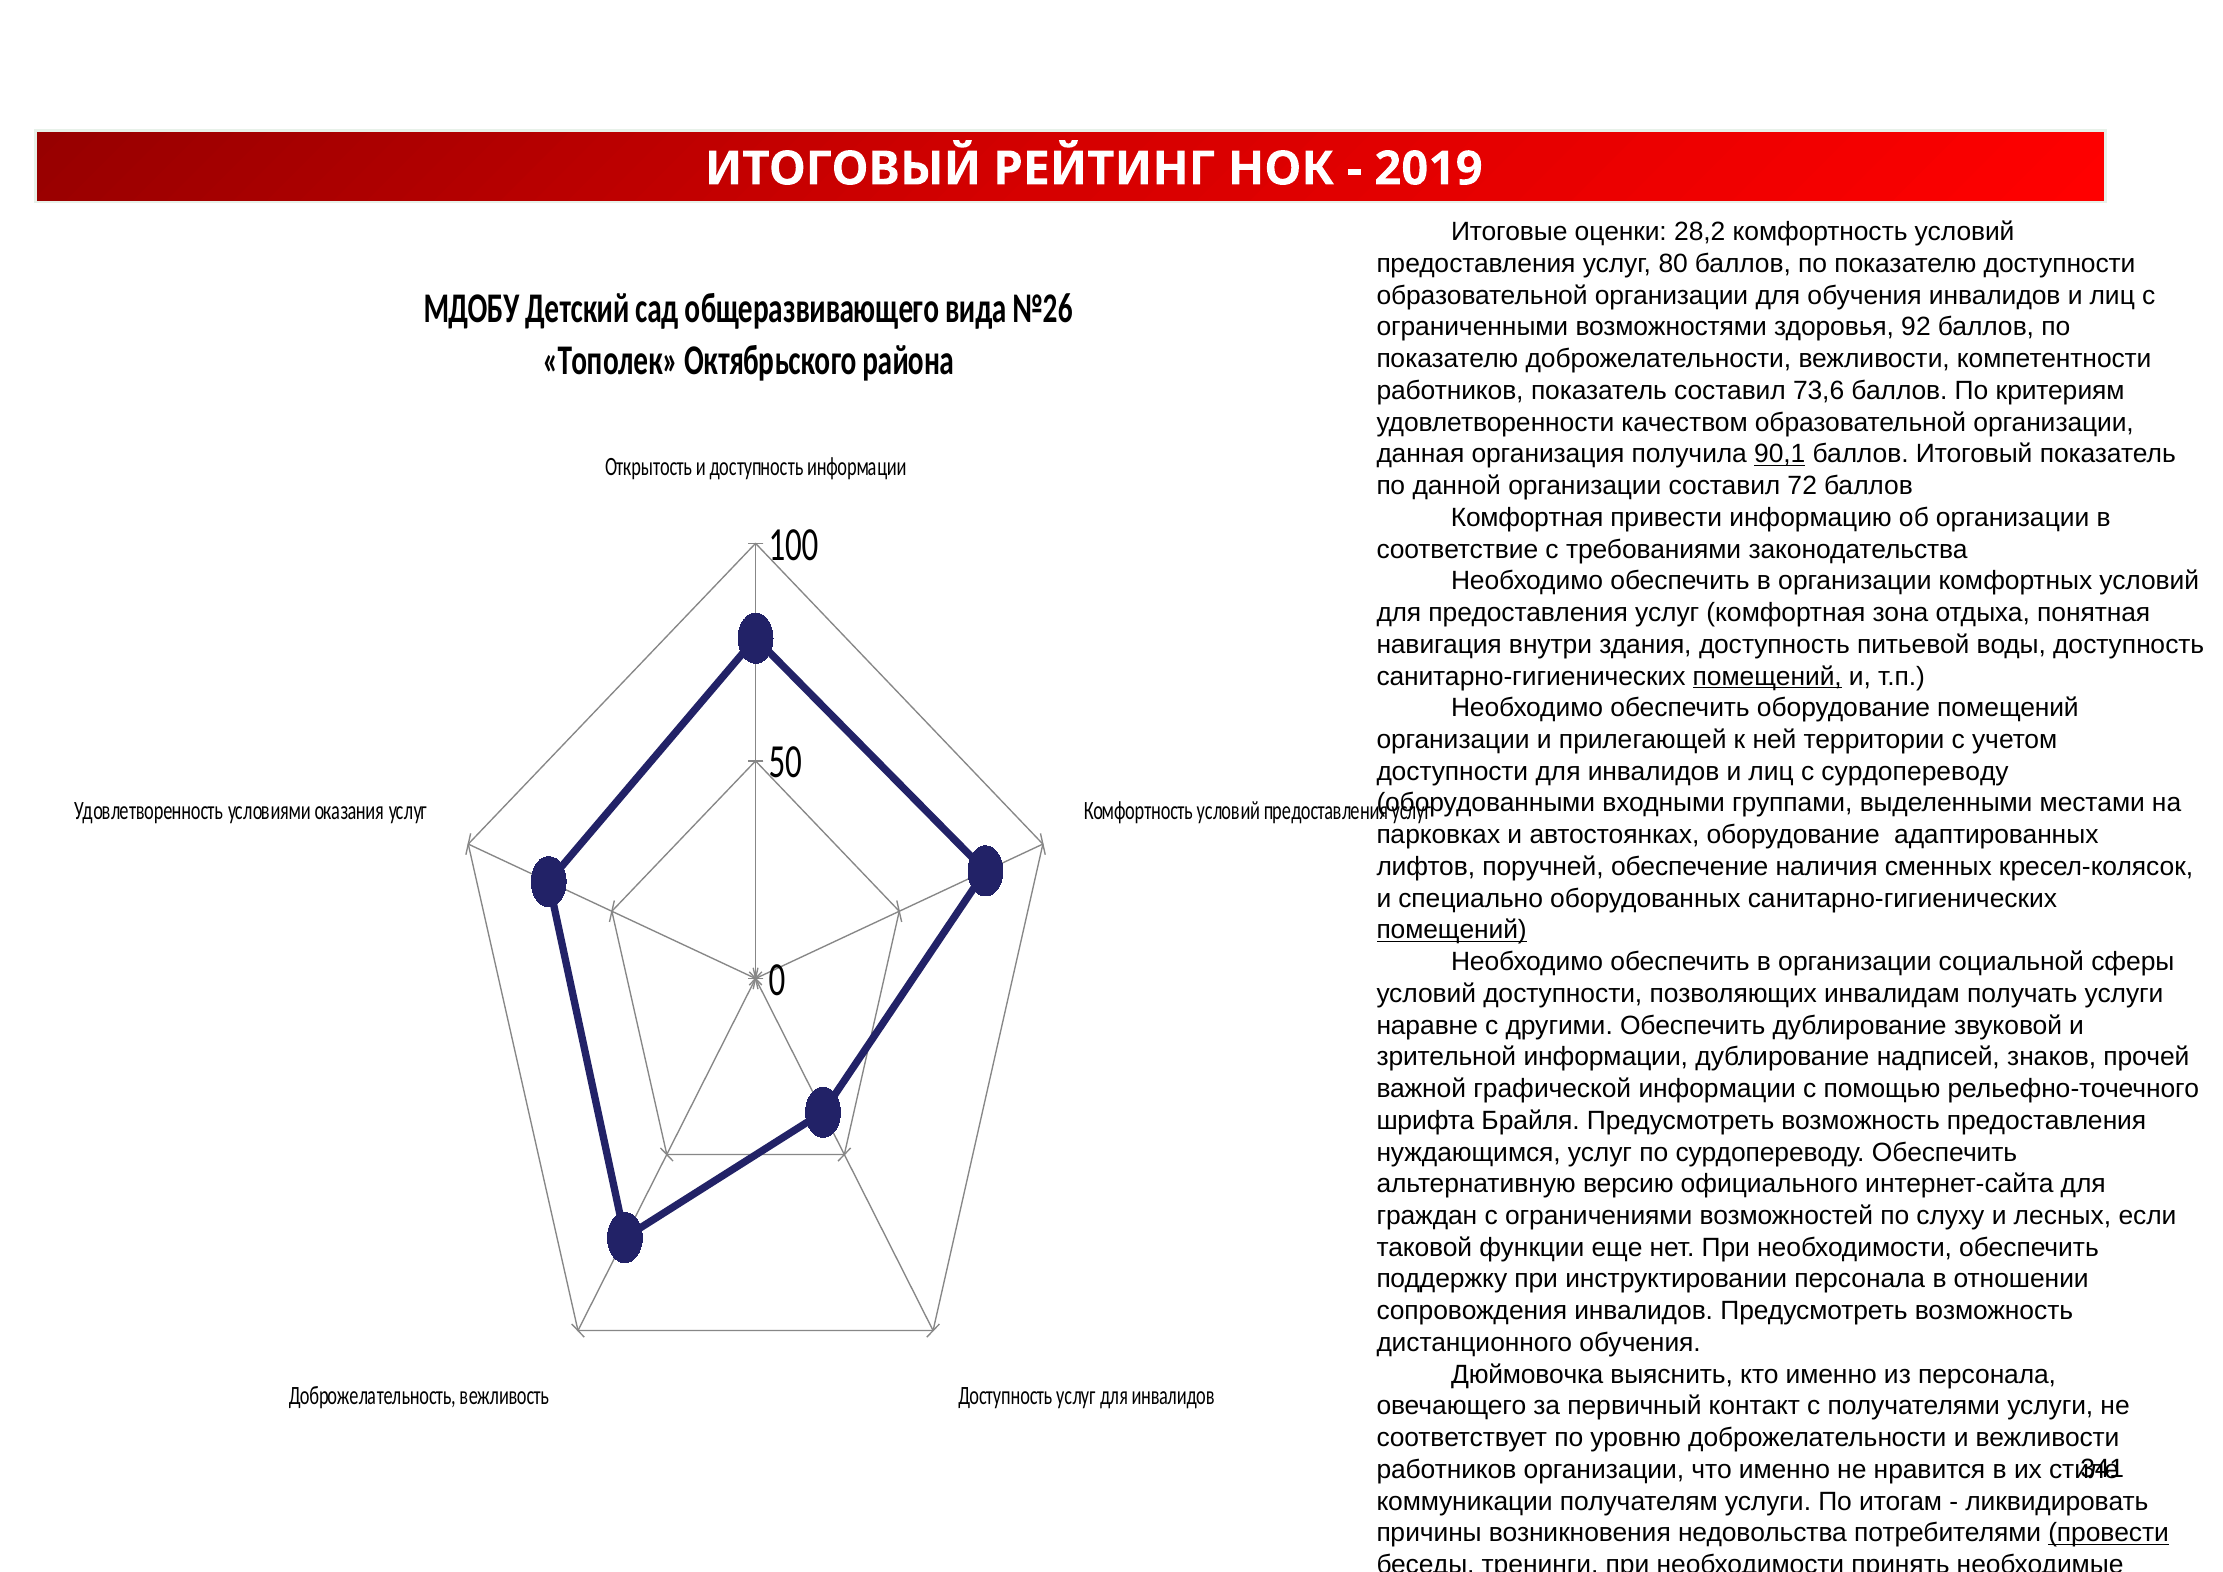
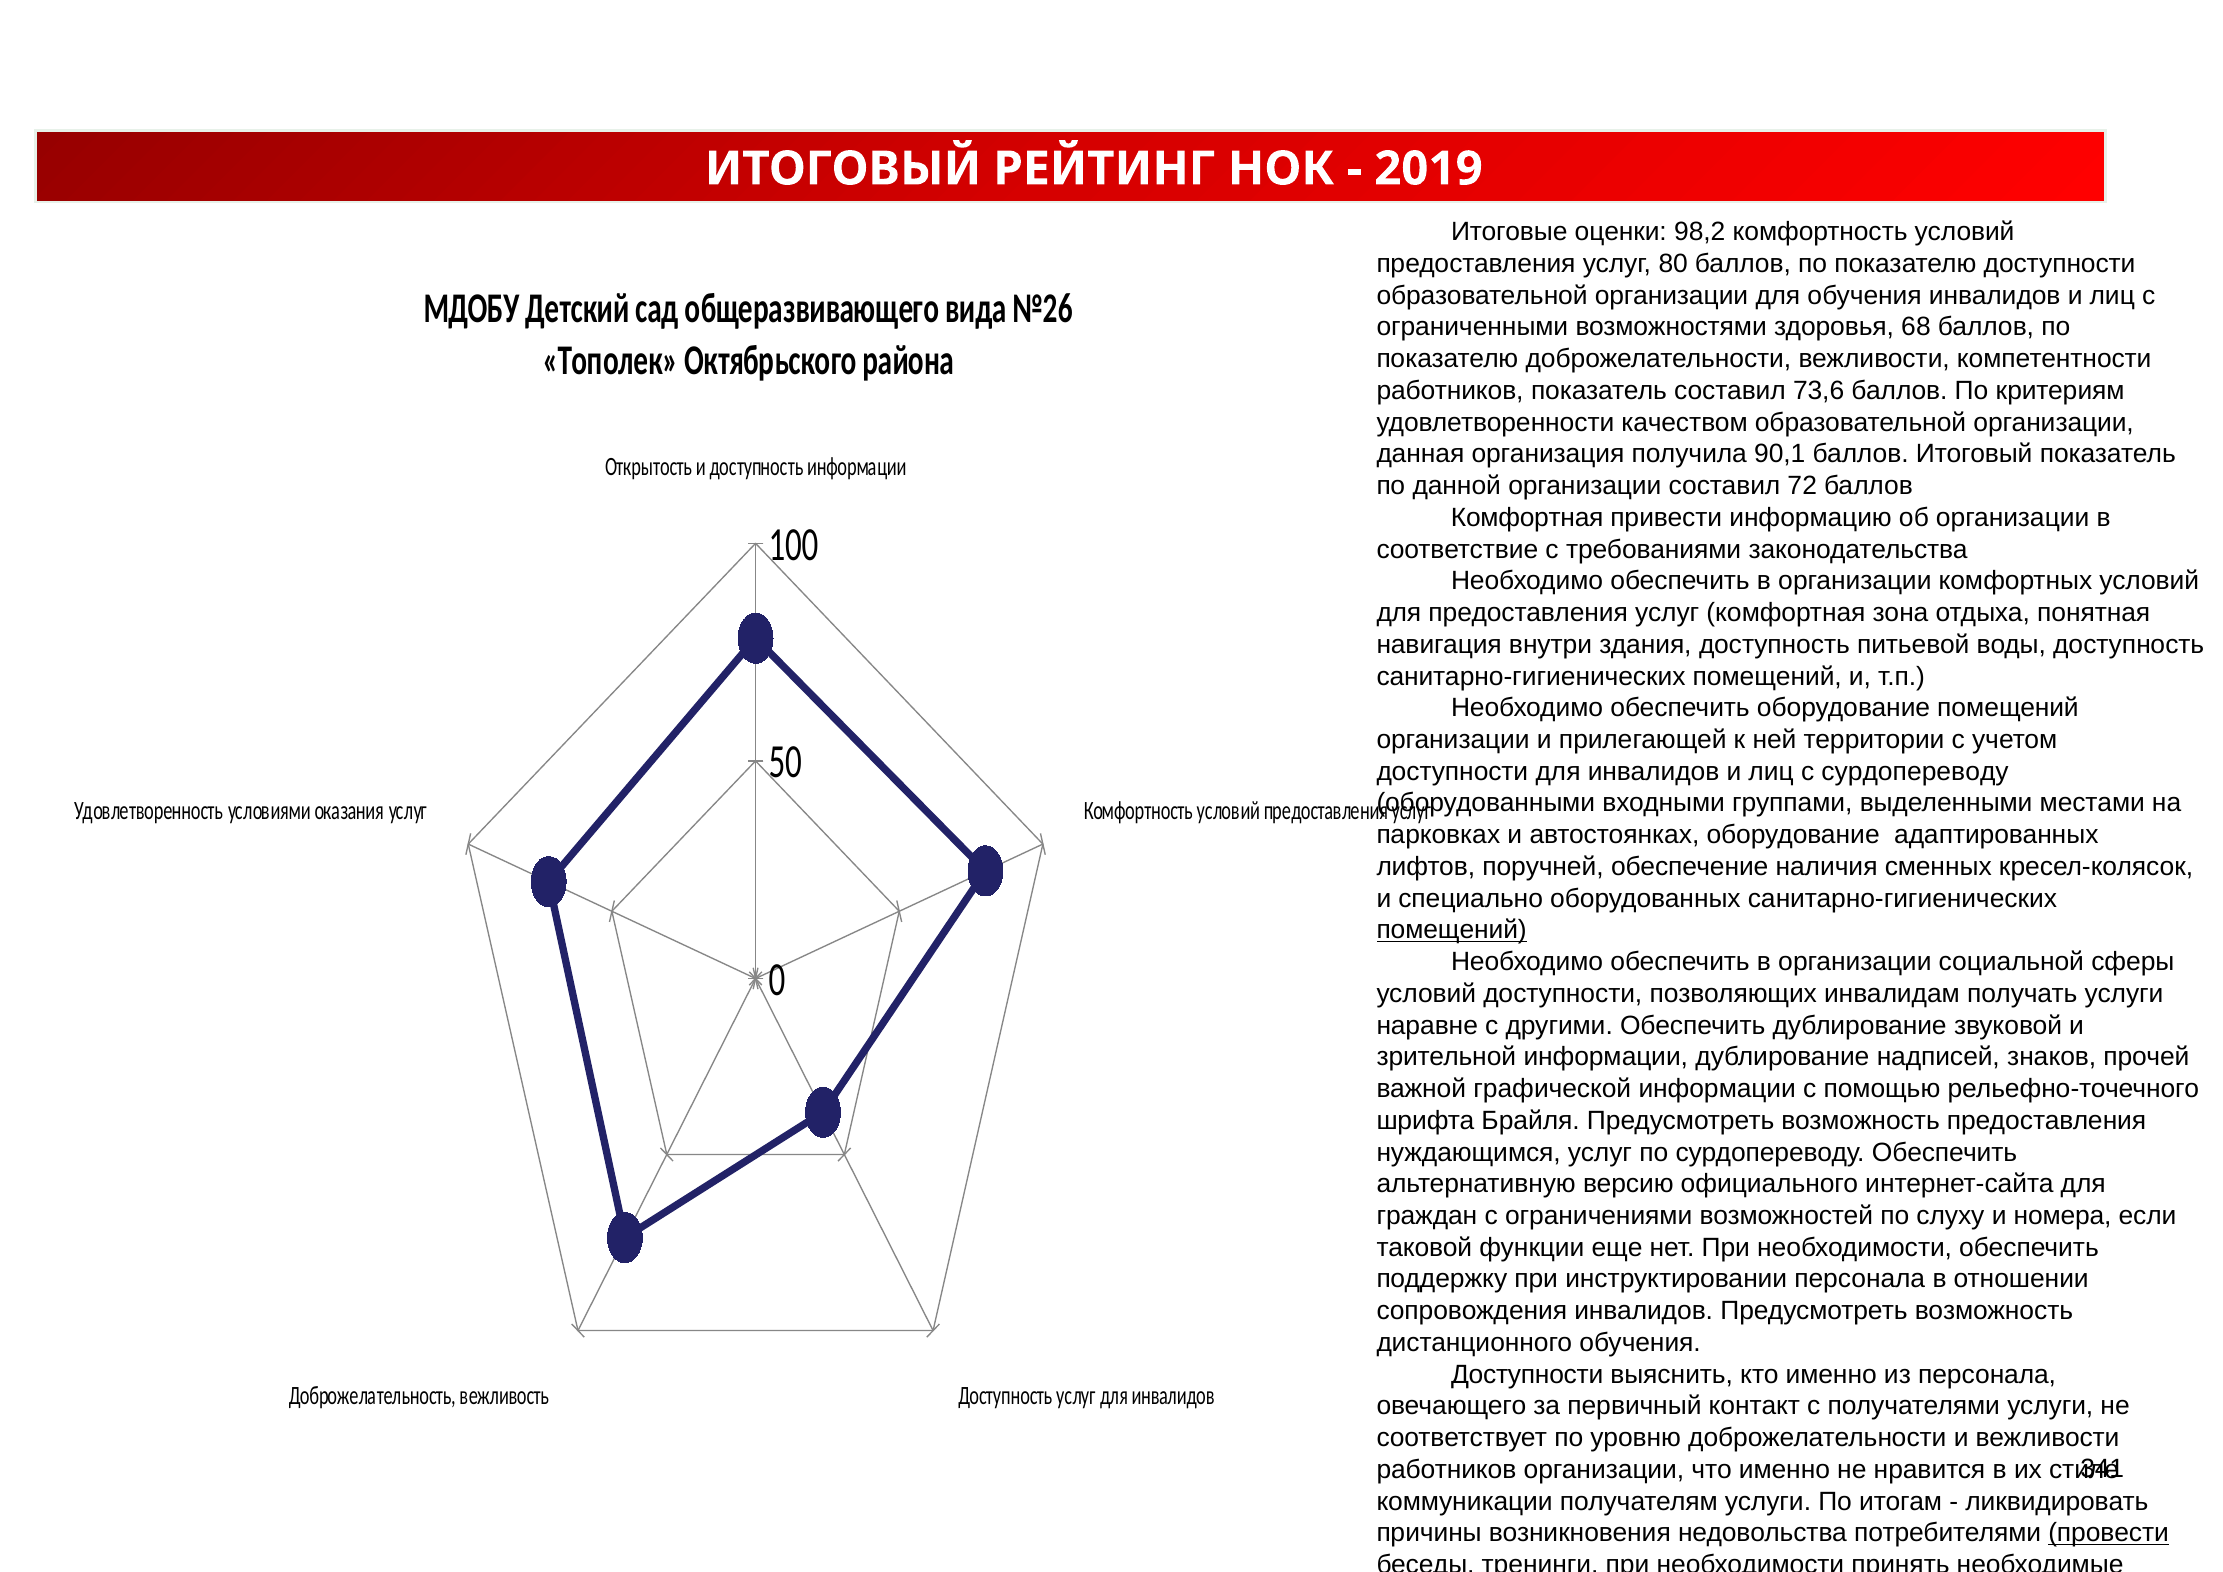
28,2: 28,2 -> 98,2 (1700, 232)
92: 92 -> 68 (1916, 327)
90,1 underline: present -> none (1780, 454)
помещений underline: present -> none (1767, 676)
лесных: лесных -> номера (2063, 1216)
Дюймовочка: Дюймовочка -> Доступности (1527, 1374)
